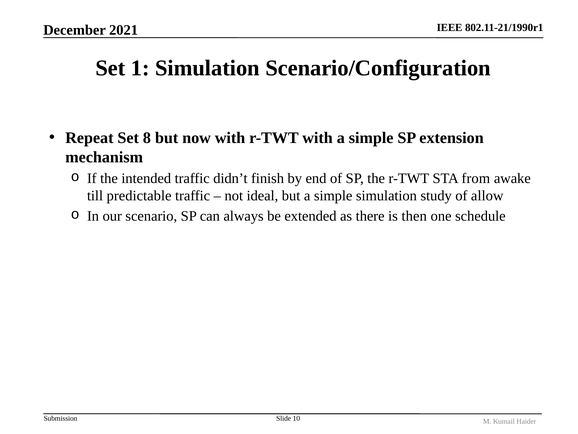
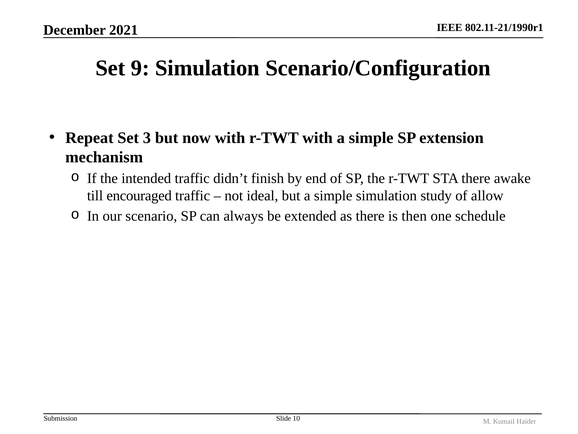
1: 1 -> 9 (140, 68)
8: 8 -> 3 (147, 138)
STA from: from -> there (476, 178)
predictable: predictable -> encouraged (139, 196)
